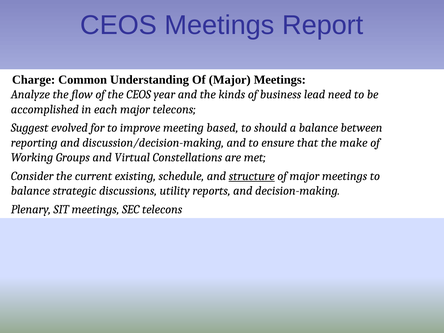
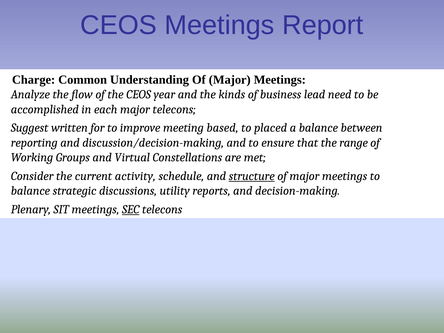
evolved: evolved -> written (69, 128)
should: should -> placed (271, 128)
make: make -> range (354, 143)
existing: existing -> activity (135, 176)
SEC underline: none -> present (131, 209)
